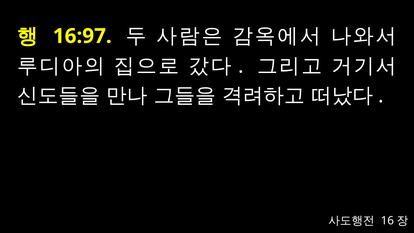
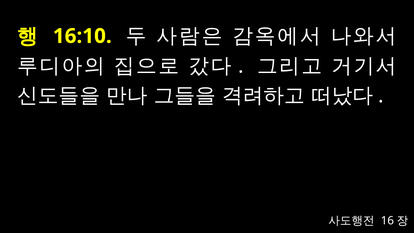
16:97: 16:97 -> 16:10 (82, 36)
